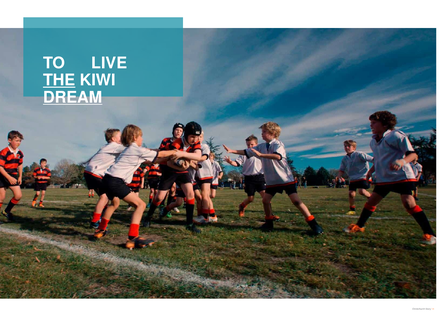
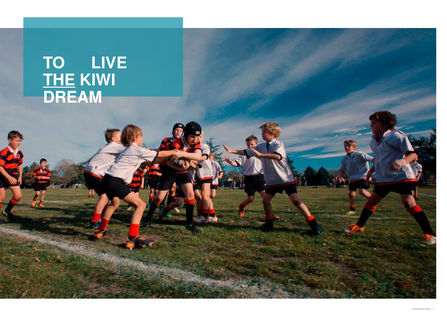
DREAM underline: present -> none (73, 97)
